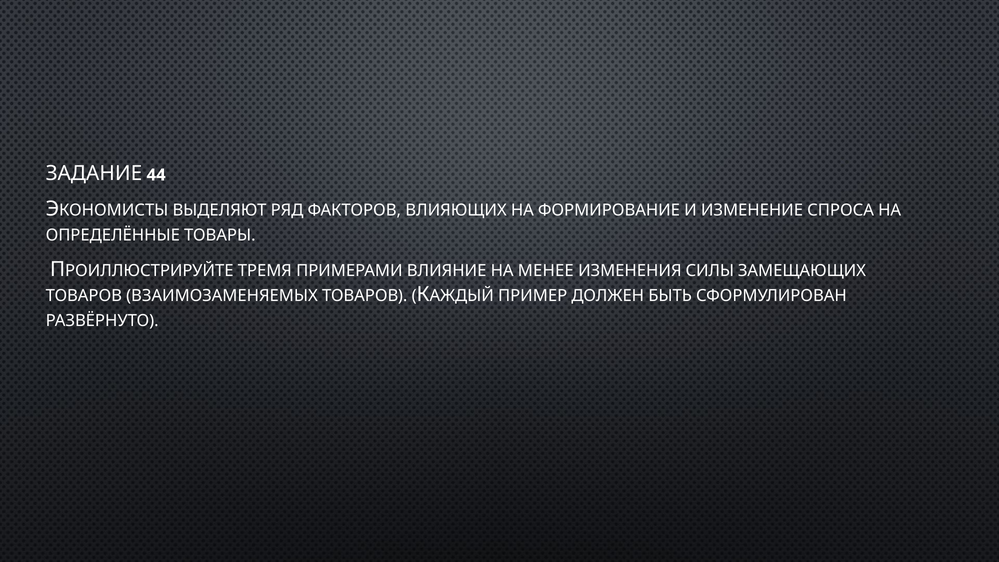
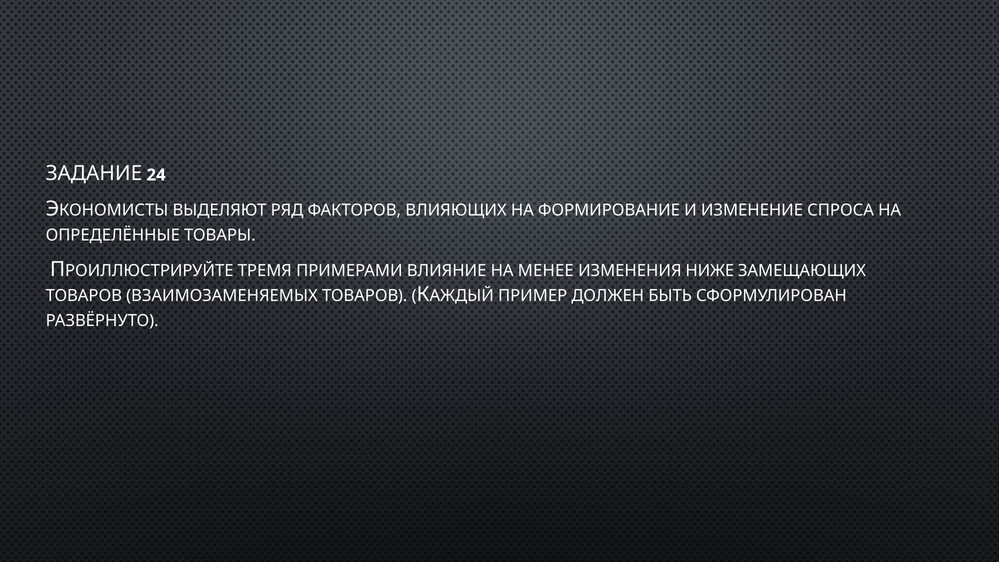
44: 44 -> 24 (156, 175)
СИЛЫ: СИЛЫ -> НИЖЕ (710, 271)
